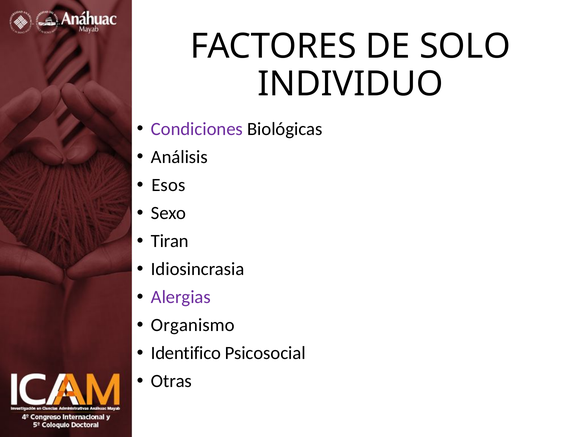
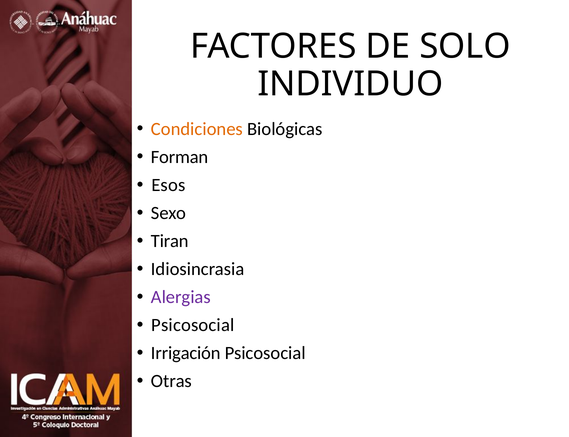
Condiciones colour: purple -> orange (197, 129)
Análisis: Análisis -> Forman (179, 157)
Organismo: Organismo -> Psicosocial (193, 325)
Identifico: Identifico -> Irrigación (186, 353)
